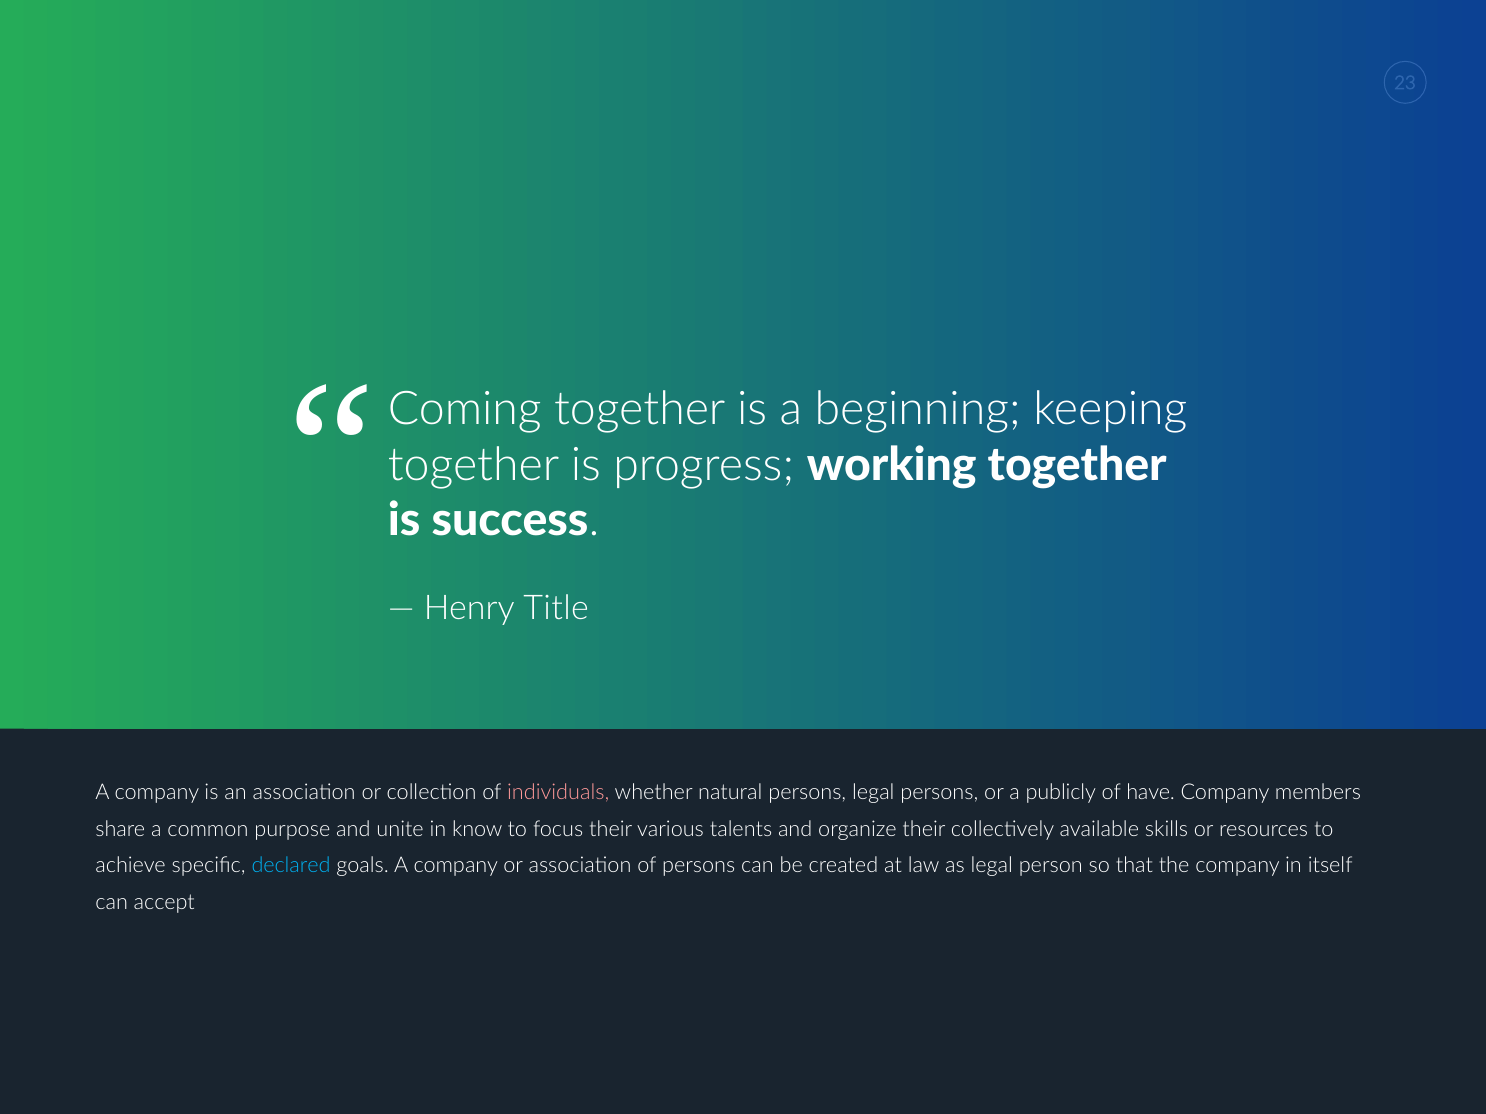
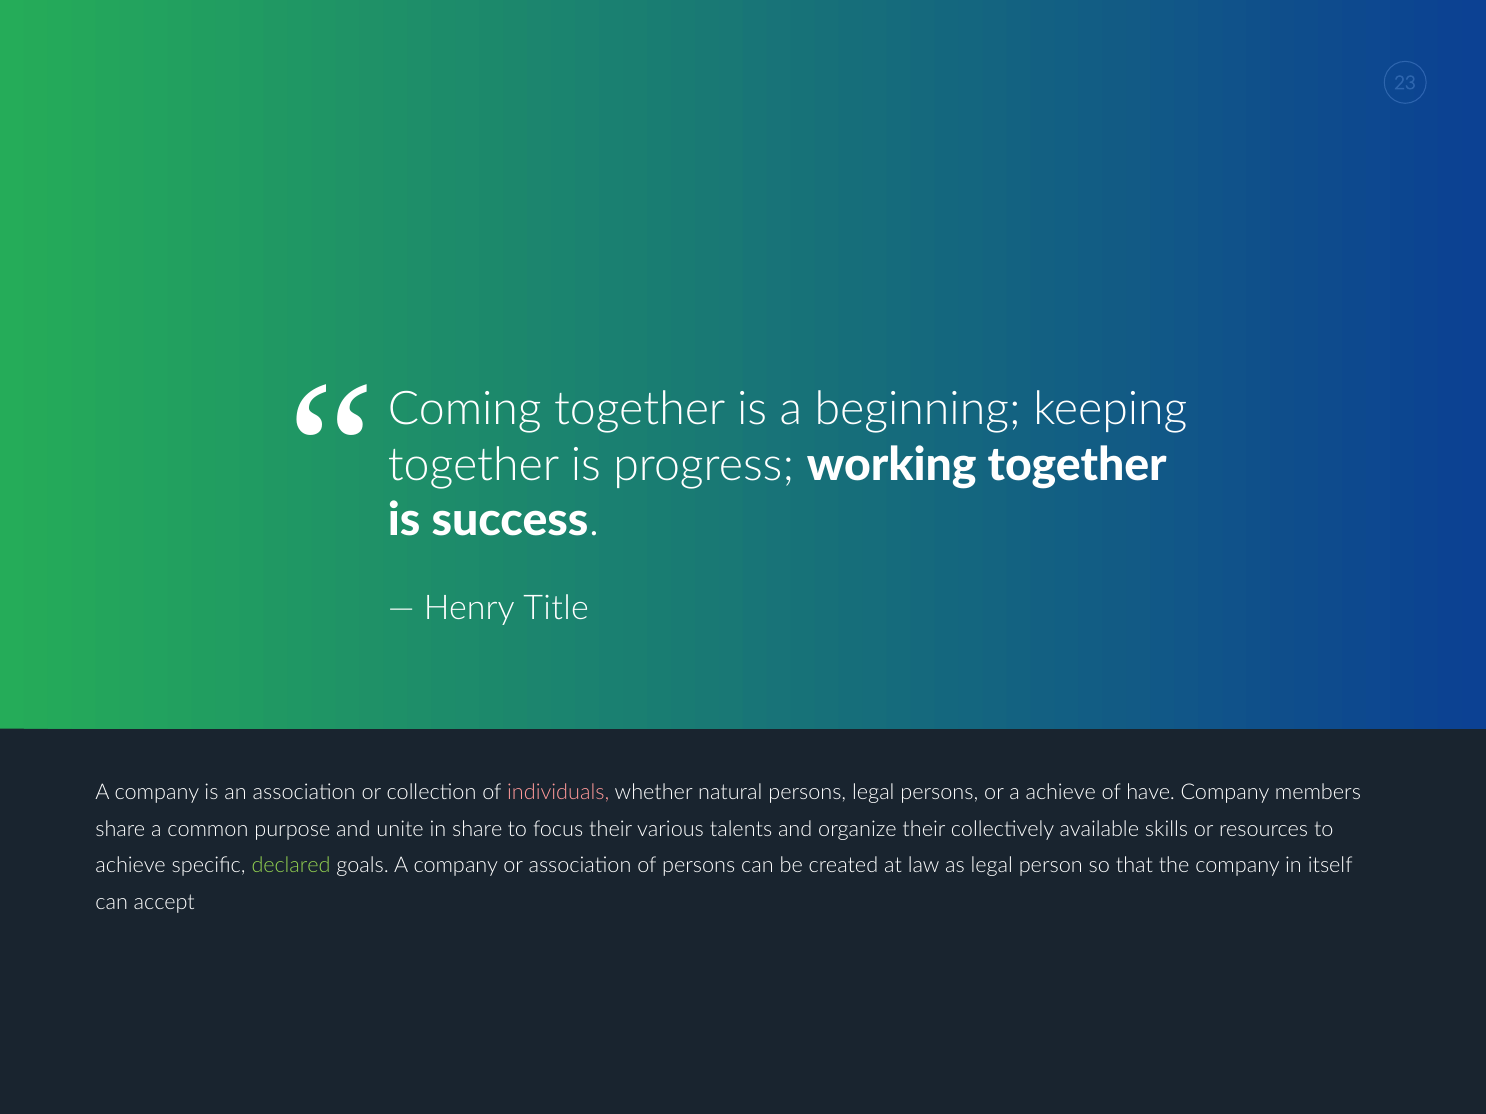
a publicly: publicly -> achieve (1061, 793)
in know: know -> share (477, 830)
declared colour: light blue -> light green (291, 866)
